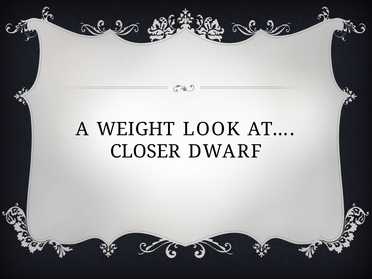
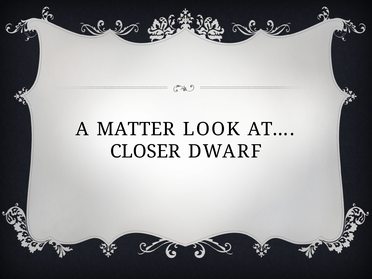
WEIGHT: WEIGHT -> MATTER (136, 129)
